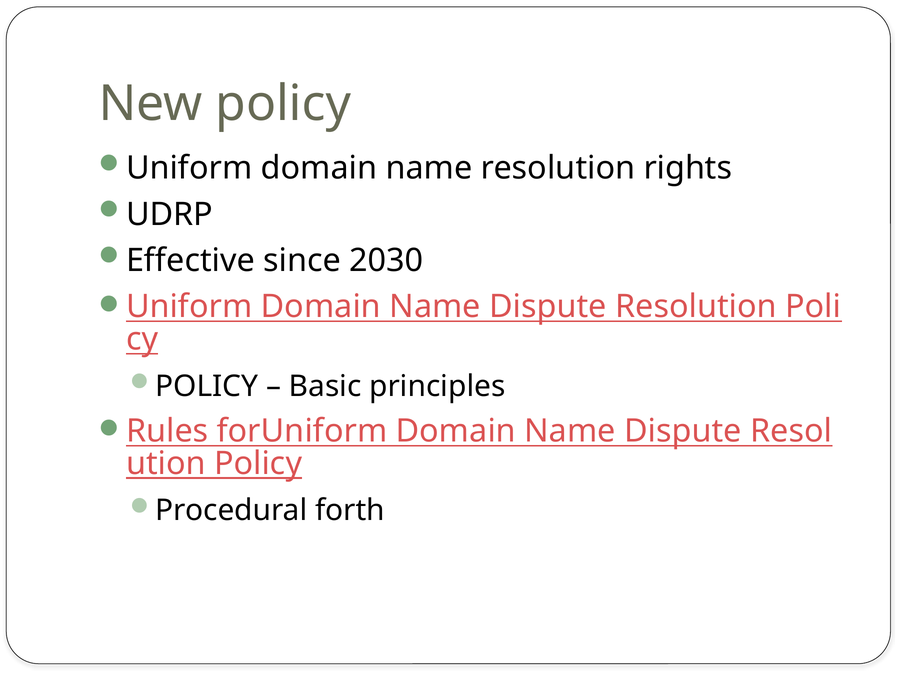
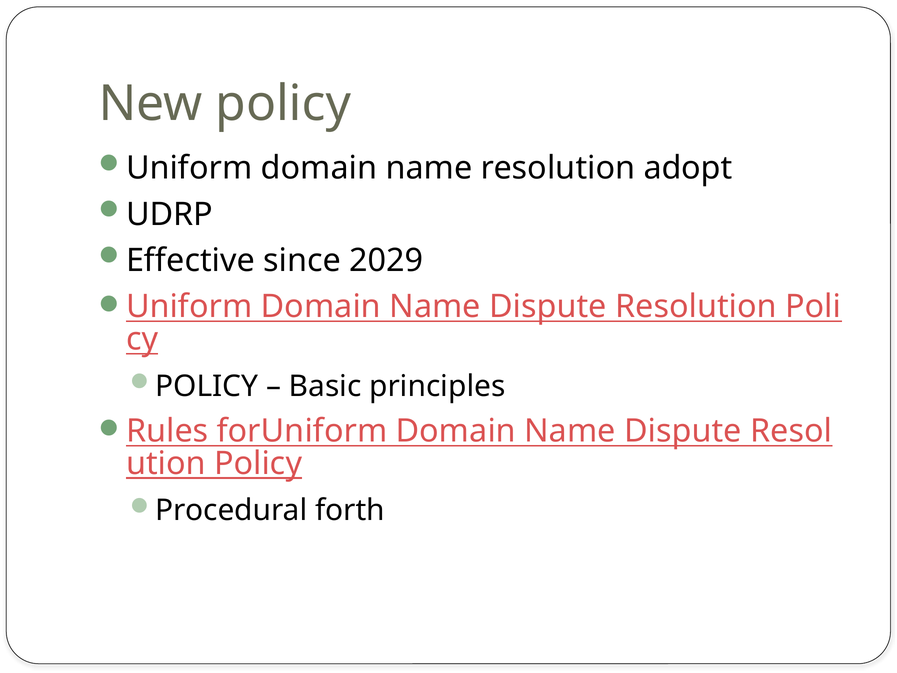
rights: rights -> adopt (688, 168)
2030: 2030 -> 2029 (386, 260)
